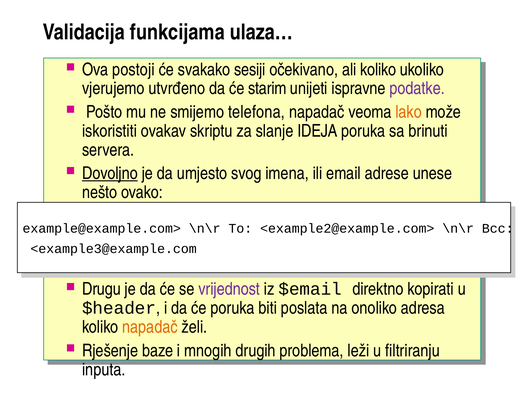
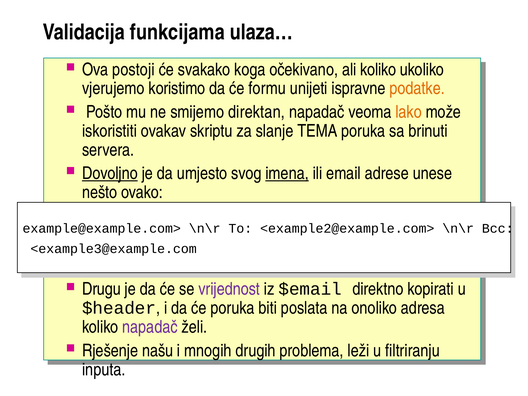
sesiji: sesiji -> koga (250, 70)
utvrđeno: utvrđeno -> koristimo (177, 89)
starim: starim -> formu (267, 89)
podatke colour: purple -> orange (417, 89)
telefona: telefona -> direktan (257, 112)
IDEJA: IDEJA -> TEMA (317, 131)
imena underline: none -> present (287, 173)
napadač colour: orange -> purple (150, 327)
baze: baze -> našu (158, 351)
